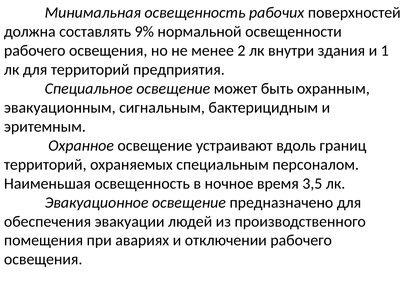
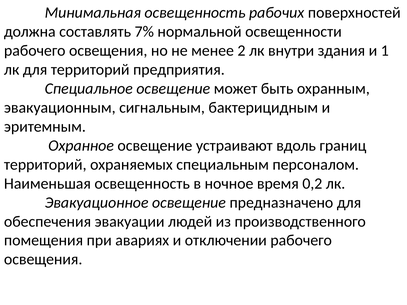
9%: 9% -> 7% (144, 32)
3,5: 3,5 -> 0,2 (312, 184)
